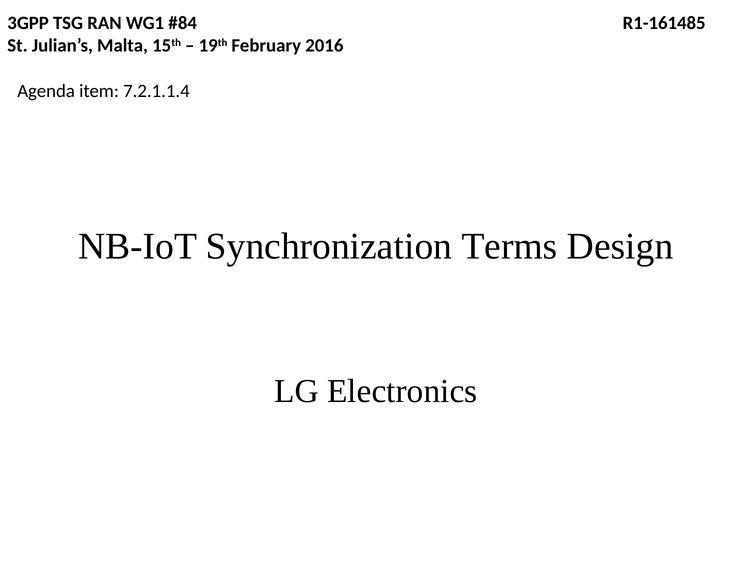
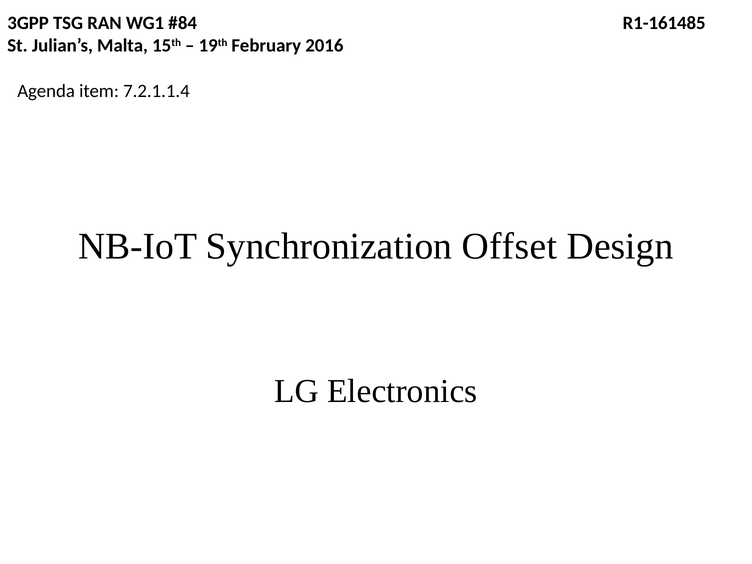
Terms: Terms -> Offset (509, 246)
